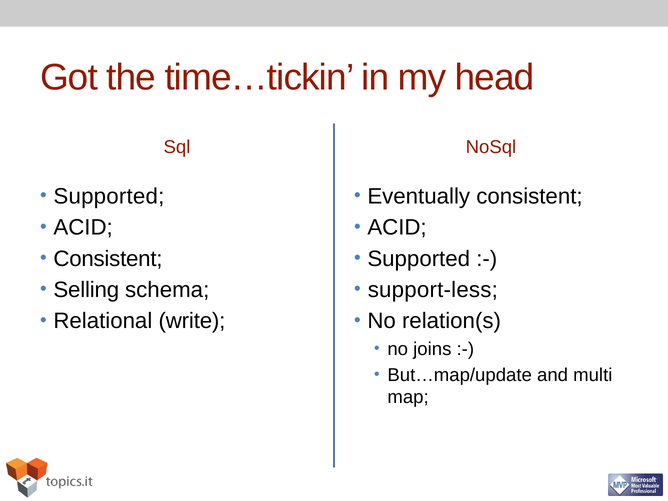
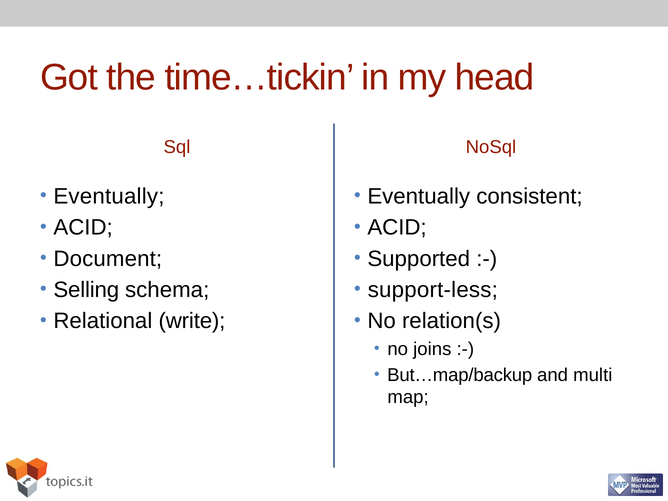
Supported: Supported -> Eventually (109, 196)
Consistent: Consistent -> Document (108, 259)
But…map/update: But…map/update -> But…map/backup (460, 375)
